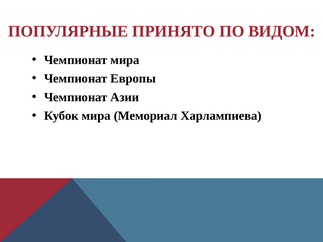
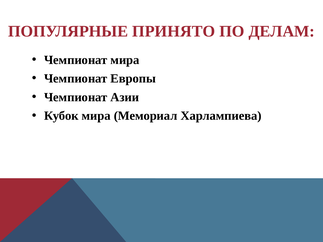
ВИДОМ: ВИДОМ -> ДЕЛАМ (282, 31)
